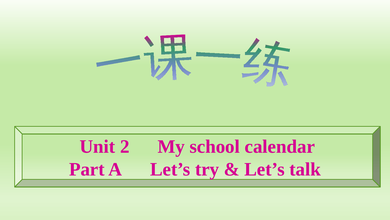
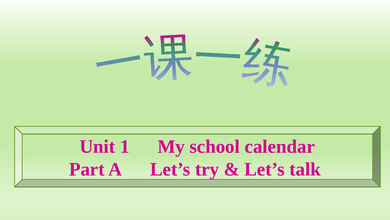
2: 2 -> 1 (125, 146)
